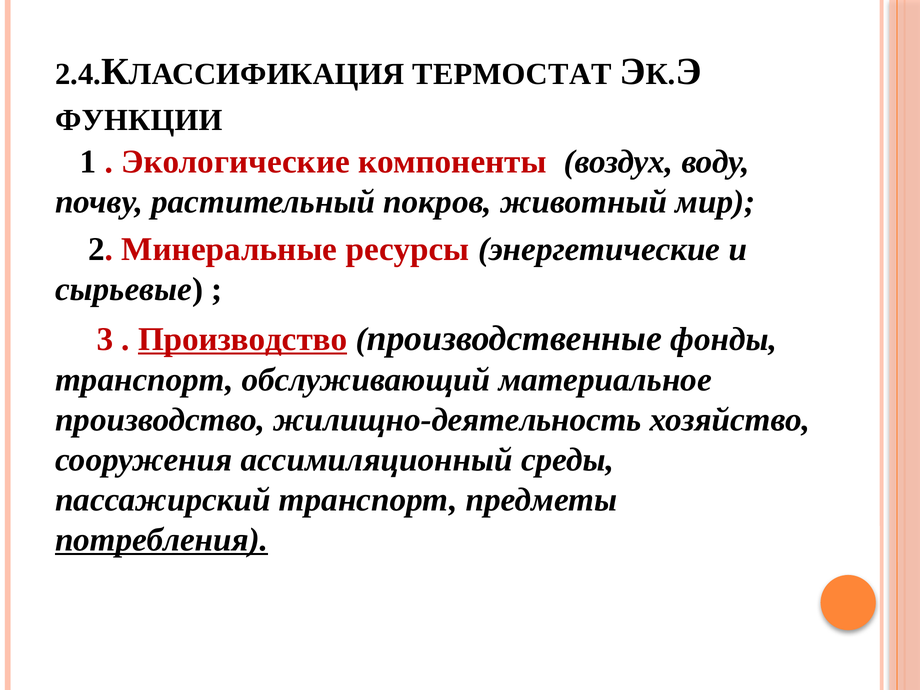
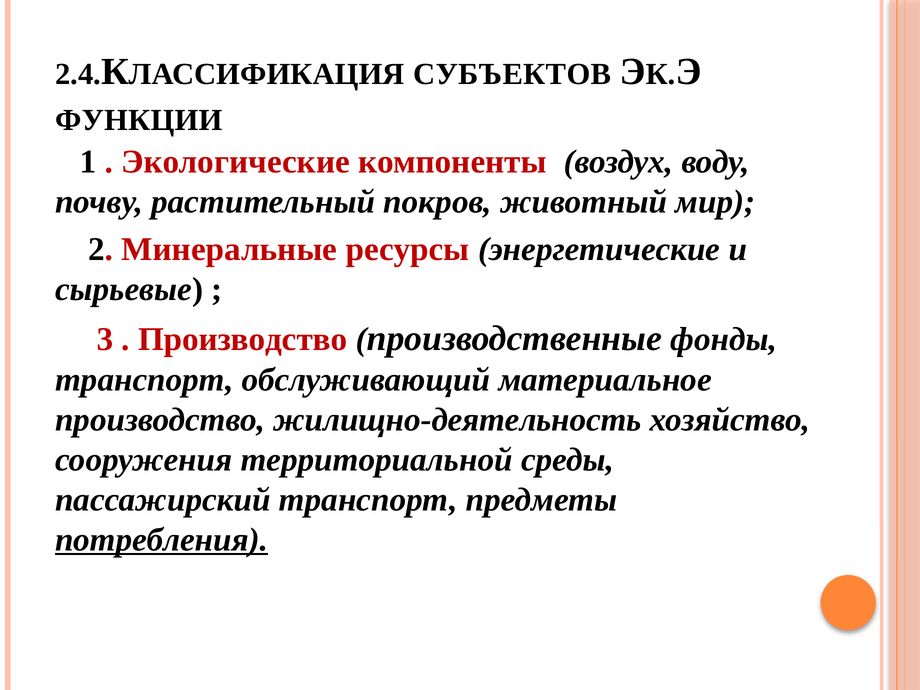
ТЕРМОСТАТ: ТЕРМОСТАТ -> СУБЪЕКТОВ (512, 74)
Производство underline: present -> none (243, 339)
ассимиляционный: ассимиляционный -> территориальной (377, 460)
